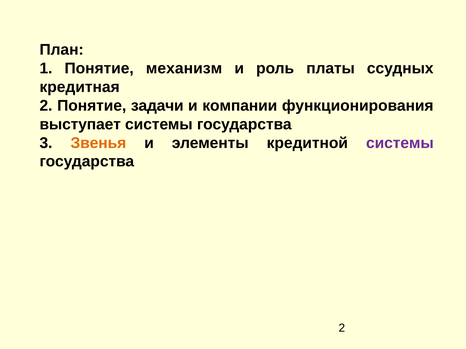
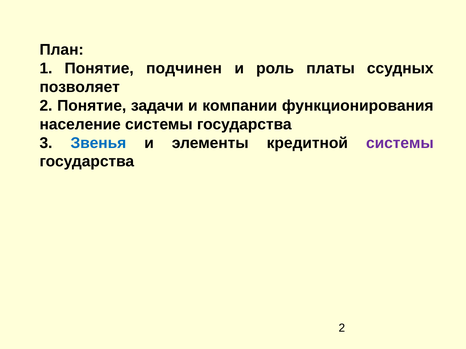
механизм: механизм -> подчинен (184, 69)
кредитная: кредитная -> позволяет (80, 87)
выступает: выступает -> население (80, 124)
Звенья colour: orange -> blue (98, 143)
